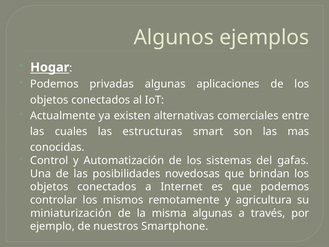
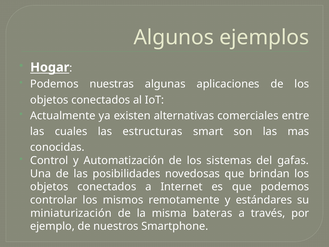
privadas: privadas -> nuestras (112, 84)
agricultura: agricultura -> estándares (264, 200)
misma algunas: algunas -> bateras (213, 213)
